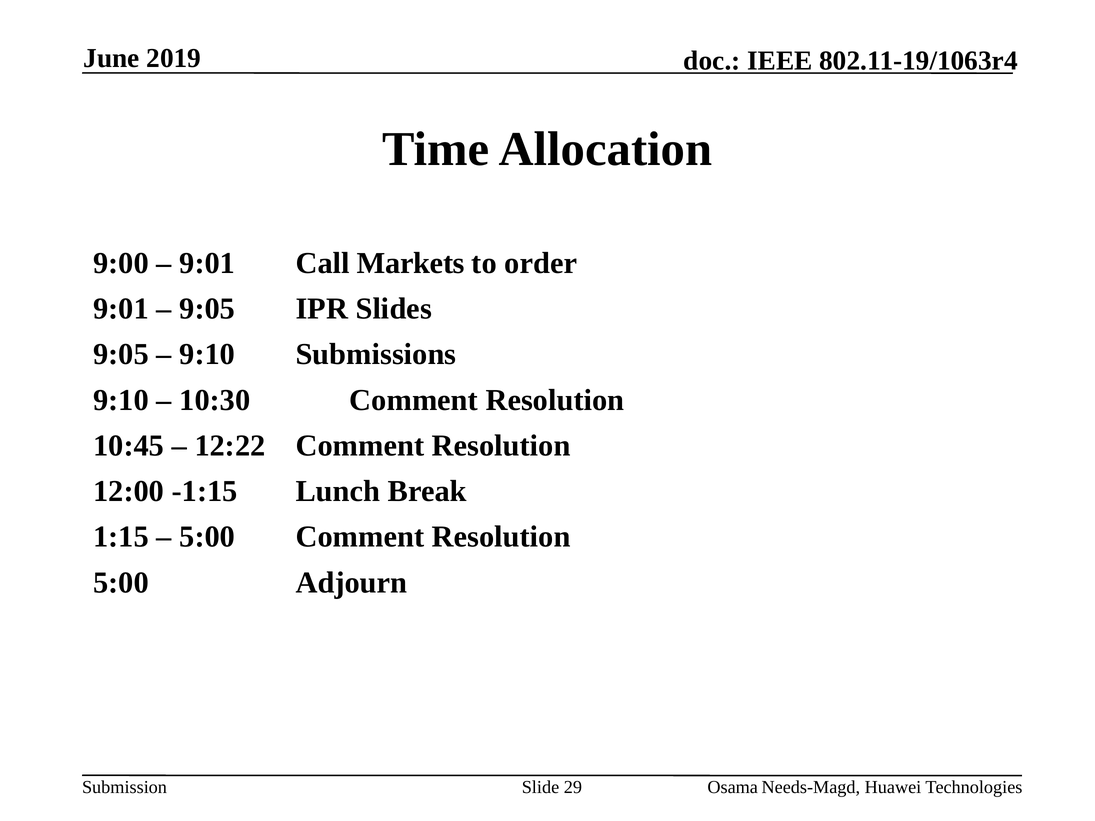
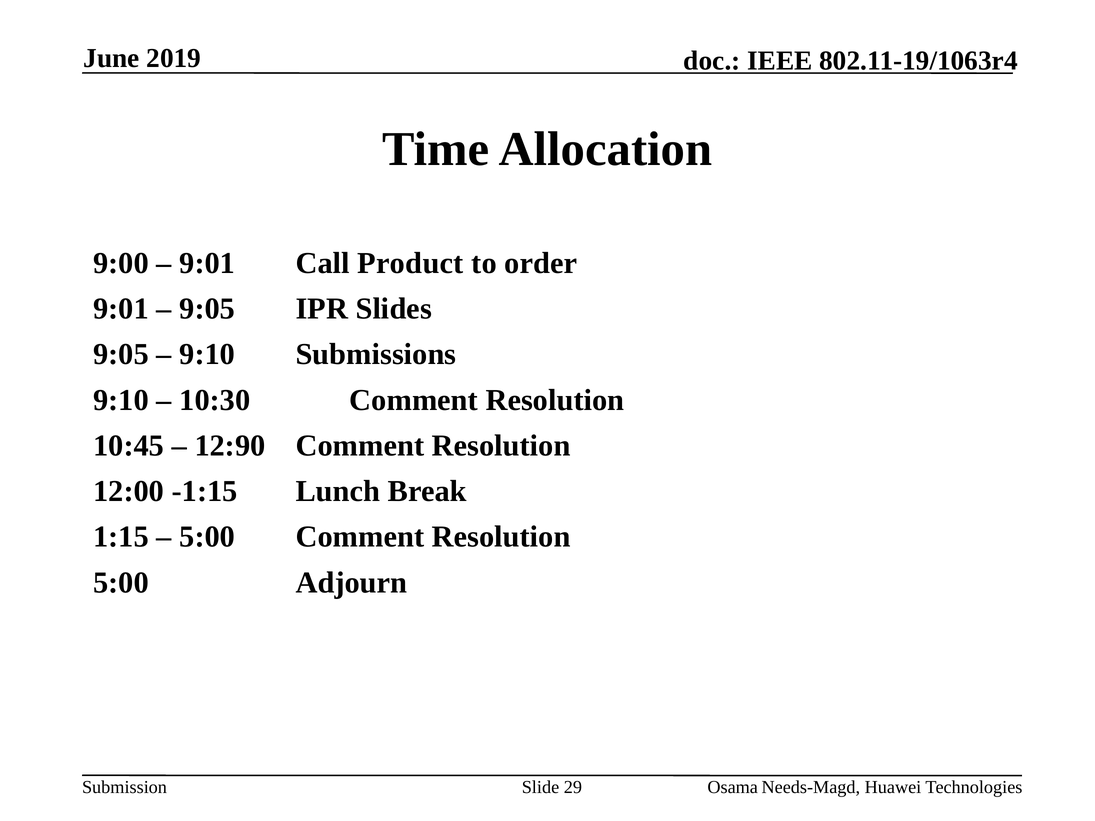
Markets: Markets -> Product (410, 263)
12:22: 12:22 -> 12:90 (230, 446)
